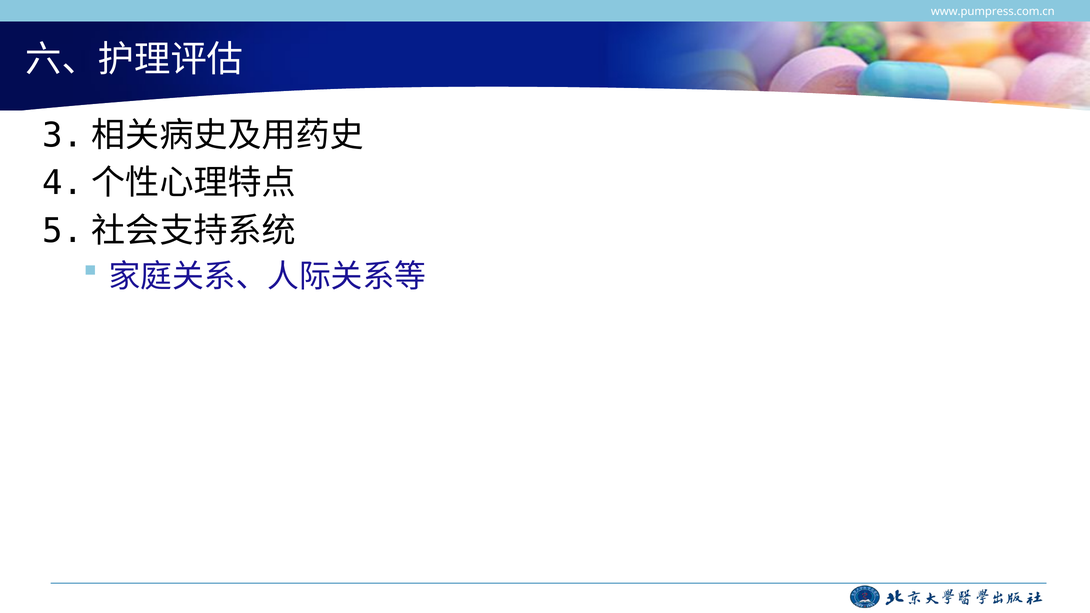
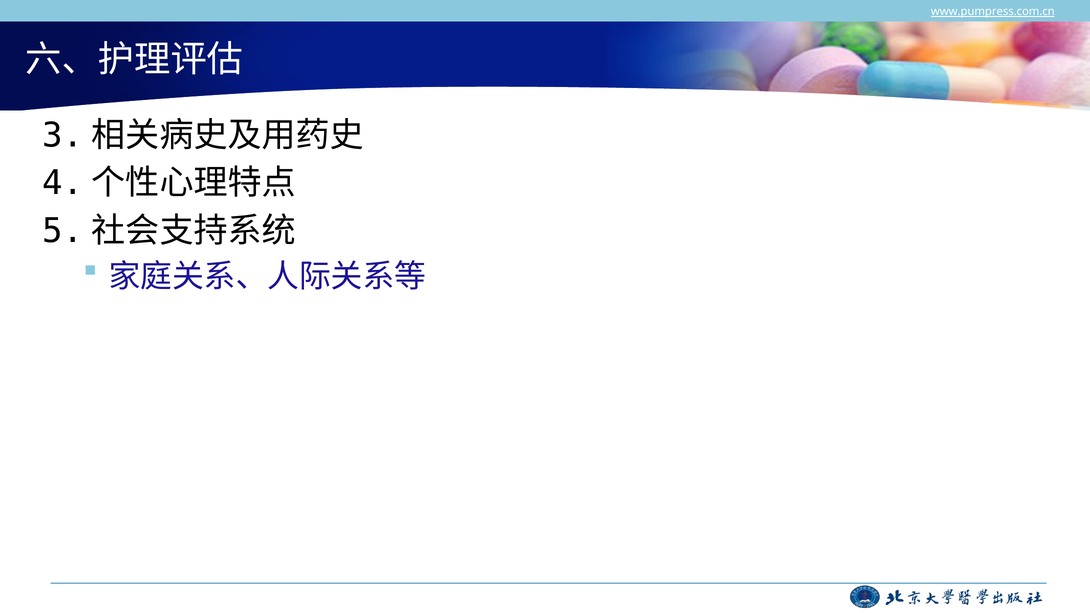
www.pumpress.com.cn underline: none -> present (993, 12)
